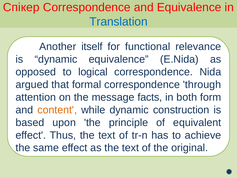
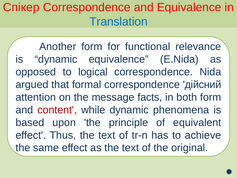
Another itself: itself -> form (92, 46)
through: through -> дійсний (202, 84)
content colour: orange -> red (57, 110)
construction: construction -> phenomena (181, 110)
